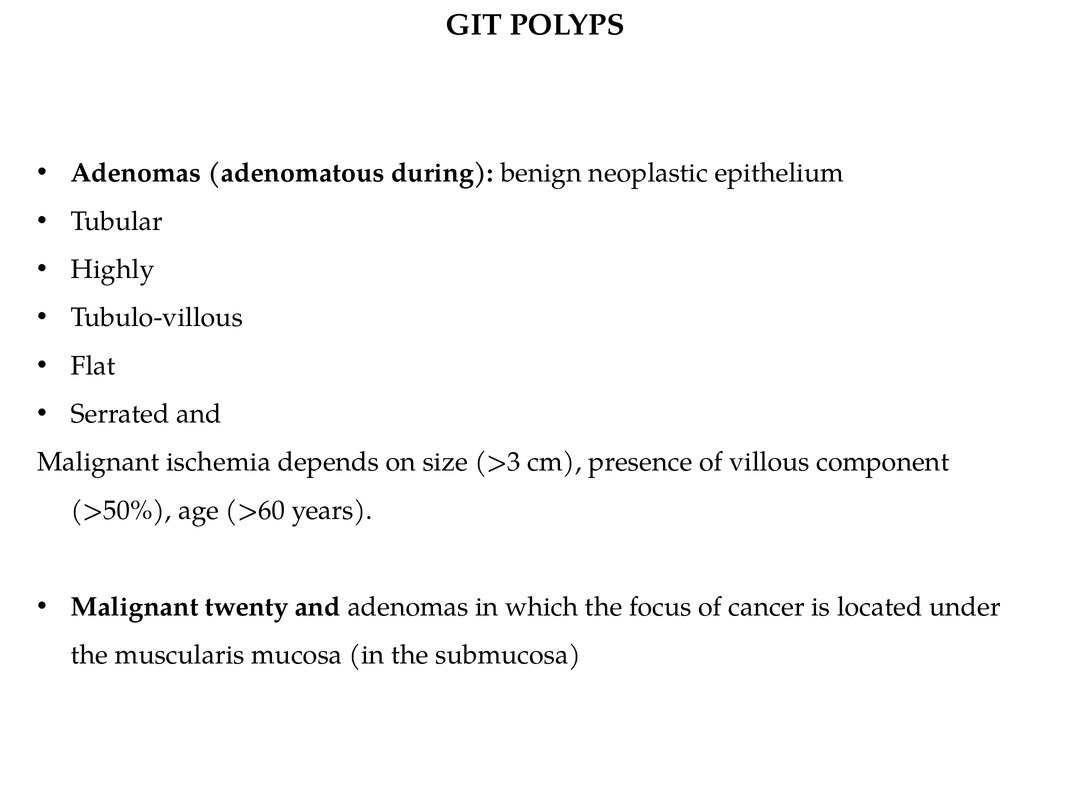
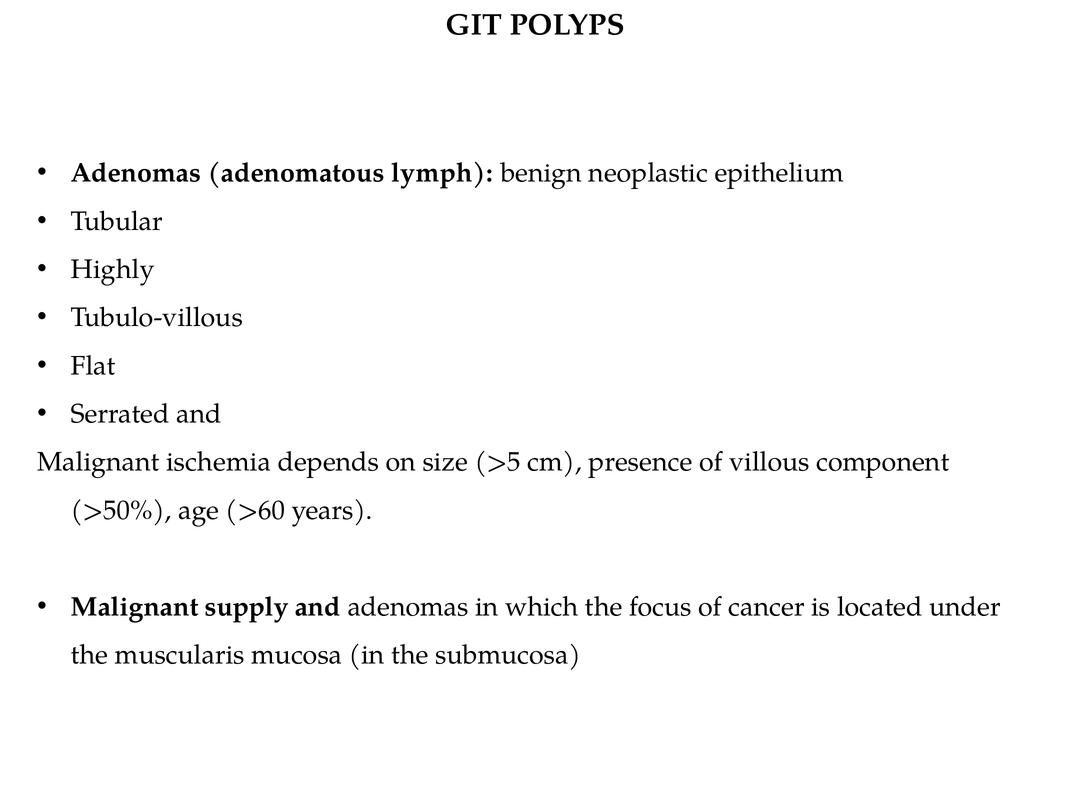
during: during -> lymph (442, 173)
>3: >3 -> >5 (498, 462)
twenty: twenty -> supply (247, 607)
